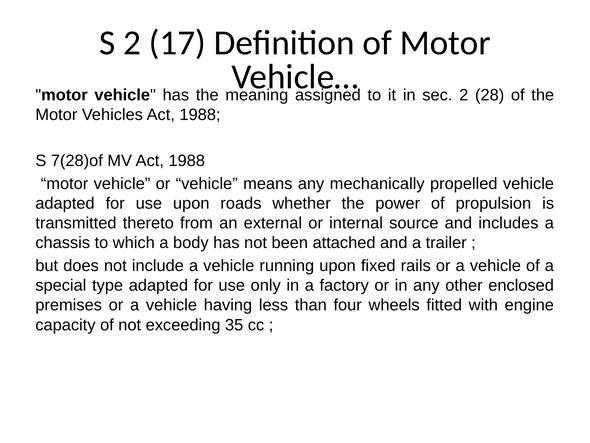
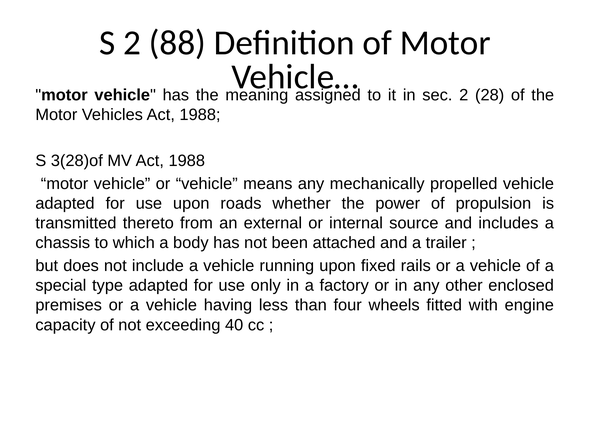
17: 17 -> 88 (177, 43)
7(28)of: 7(28)of -> 3(28)of (77, 161)
35: 35 -> 40 (234, 325)
